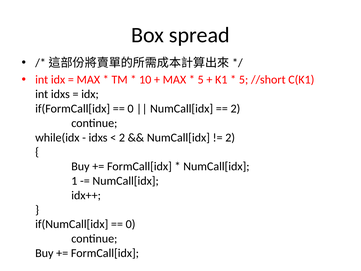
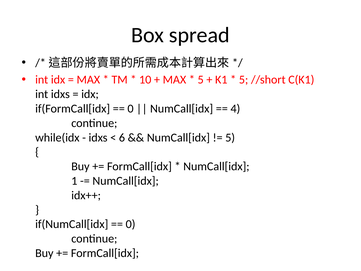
2: 2 -> 4 (235, 109)
2: 2 -> 6 (122, 137)
2: 2 -> 5 (230, 137)
